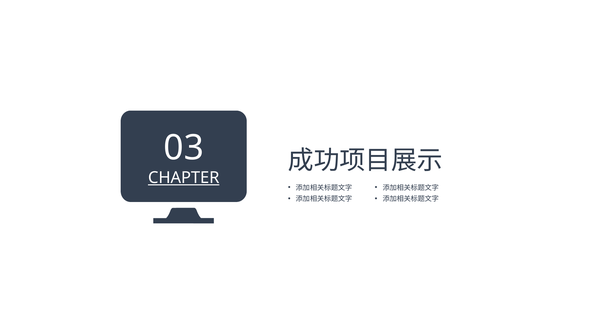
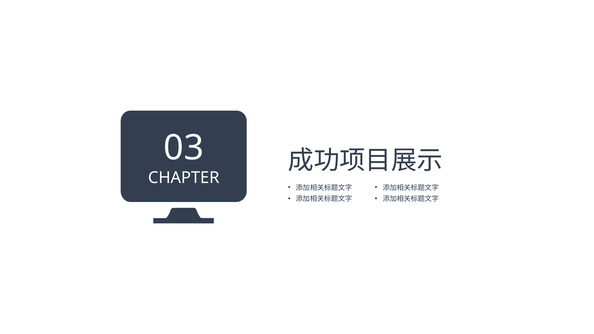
CHAPTER underline: present -> none (184, 178)
